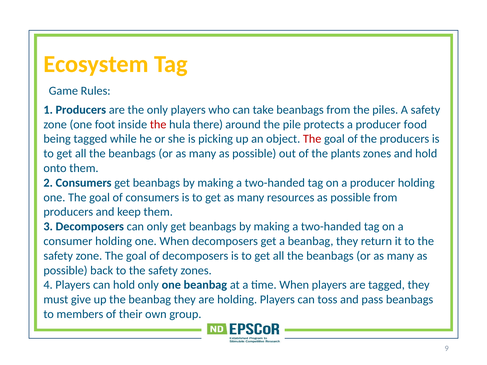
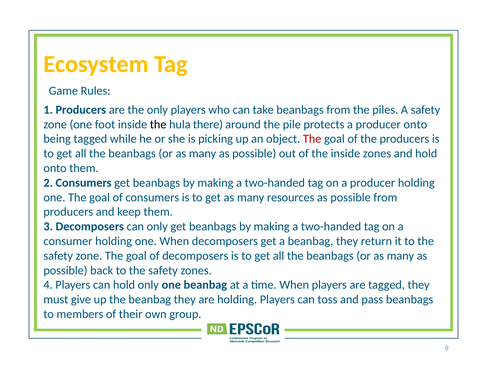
the colour: red -> black (158, 124)
producer food: food -> onto (415, 124)
the plants: plants -> inside (345, 154)
